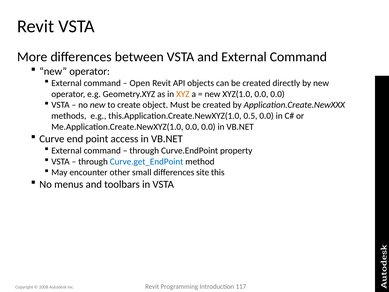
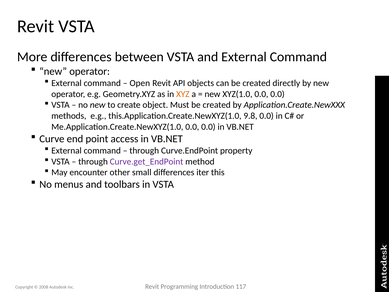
0.5: 0.5 -> 9.8 (250, 116)
Curve.get_EndPoint colour: blue -> purple (147, 161)
site: site -> iter (203, 172)
